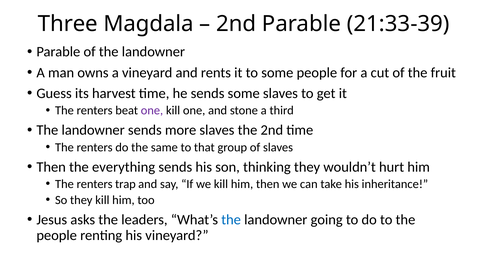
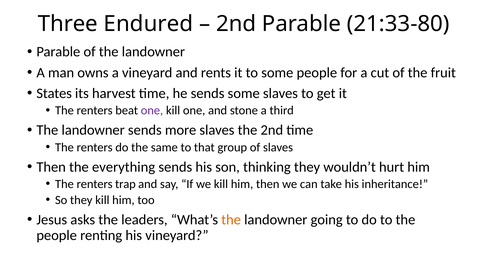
Magdala: Magdala -> Endured (148, 24)
21:33-39: 21:33-39 -> 21:33-80 (398, 24)
Guess: Guess -> States (54, 94)
the colour: blue -> orange (231, 220)
